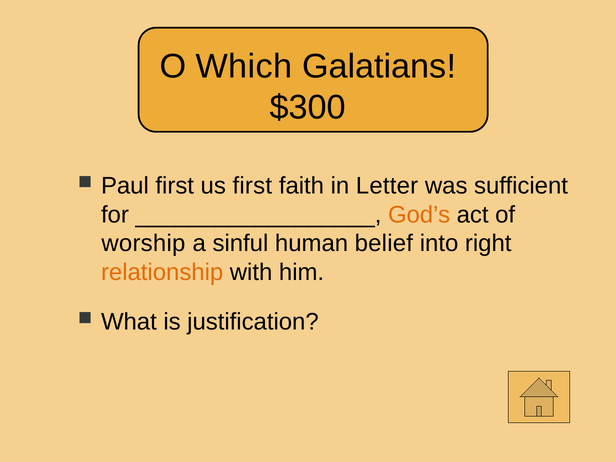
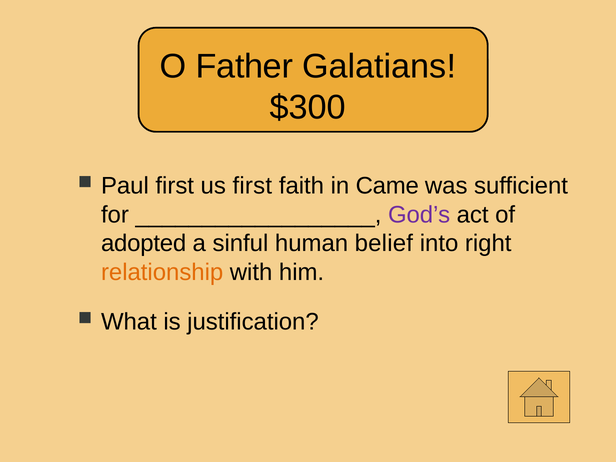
Which: Which -> Father (244, 67)
Letter: Letter -> Came (387, 186)
God’s colour: orange -> purple (419, 215)
worship: worship -> adopted (144, 243)
